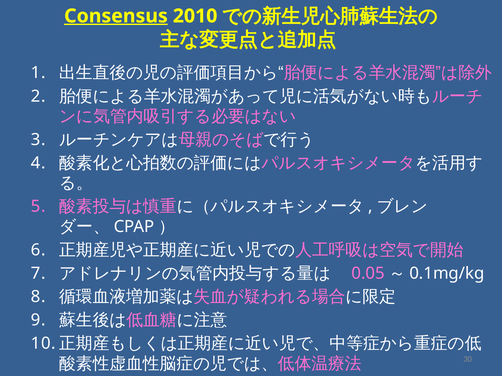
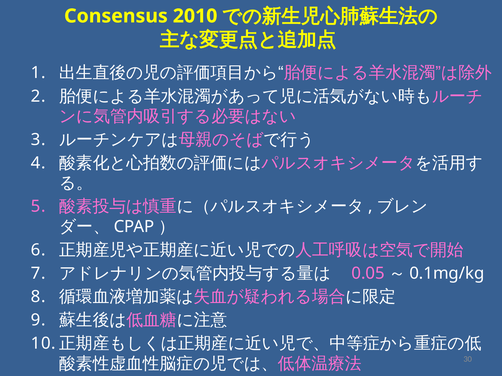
Consensus underline: present -> none (116, 16)
